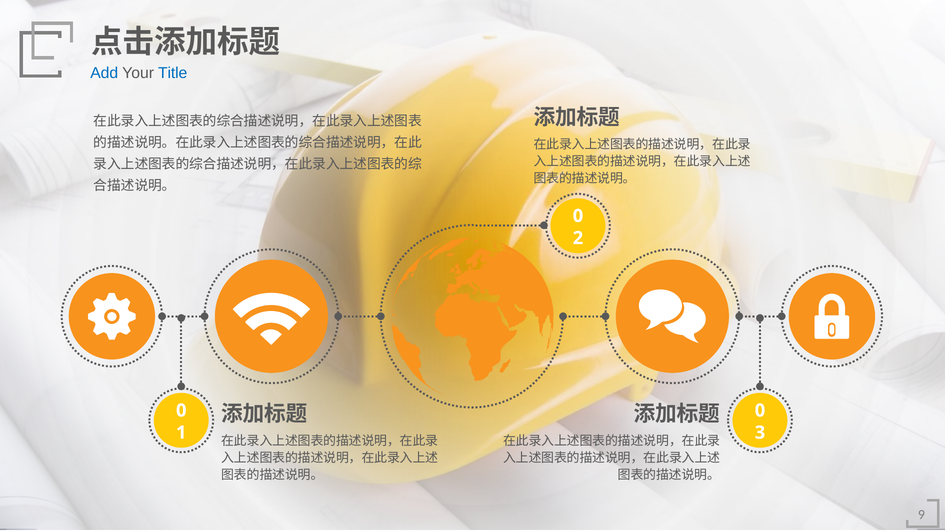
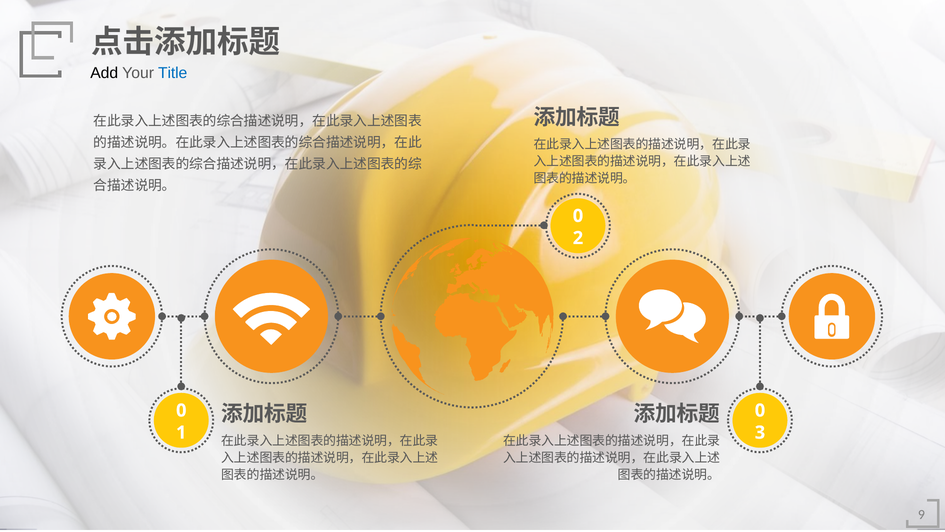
Add colour: blue -> black (104, 73)
